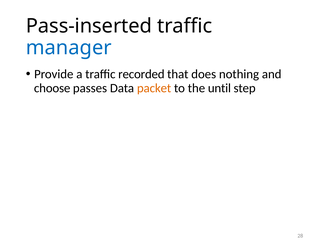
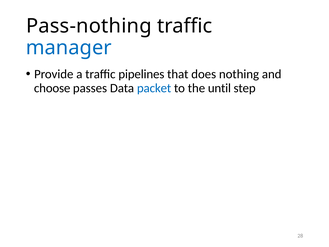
Pass-inserted: Pass-inserted -> Pass-nothing (89, 26)
recorded: recorded -> pipelines (141, 74)
packet colour: orange -> blue (154, 88)
